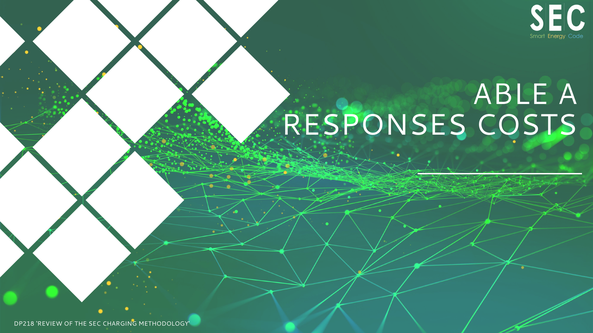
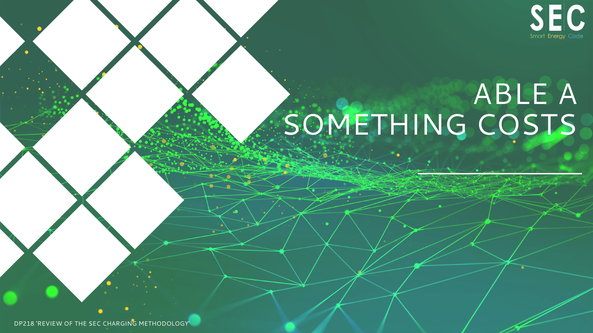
RESPONSES: RESPONSES -> SOMETHING (374, 125)
